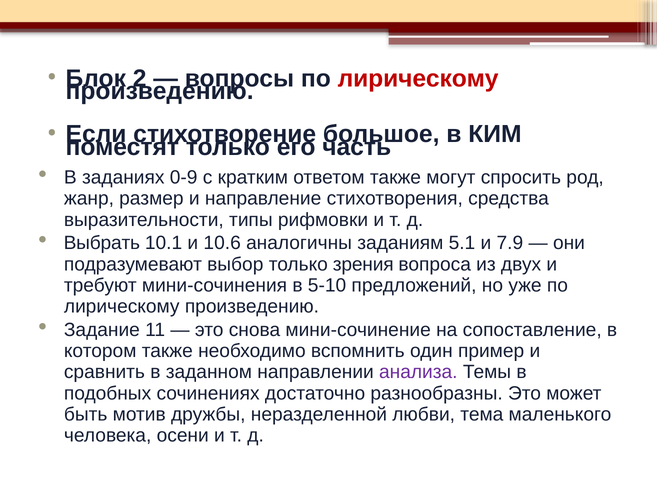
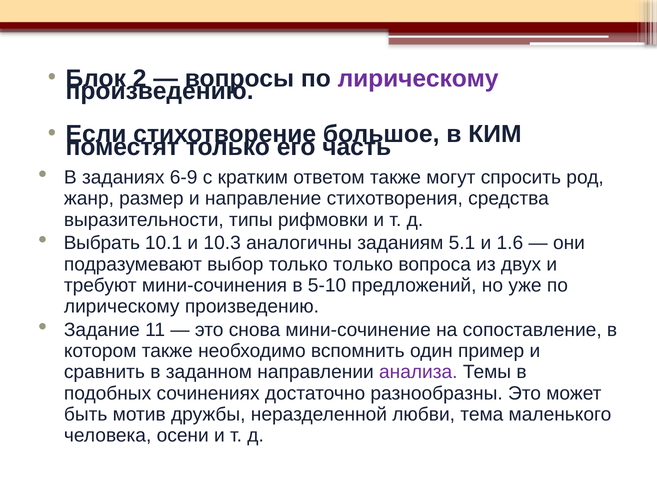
лирическому colour: red -> purple (418, 78)
0-9: 0-9 -> 6-9 (184, 177)
10.6: 10.6 -> 10.3 (222, 243)
7.9: 7.9 -> 1.6 (510, 243)
только зрения: зрения -> только (363, 264)
